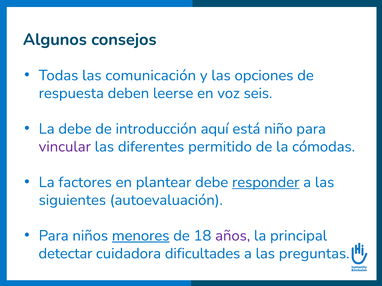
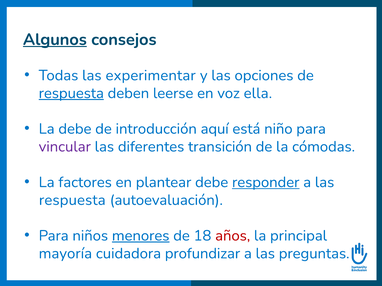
Algunos underline: none -> present (55, 40)
comunicación: comunicación -> experimentar (151, 75)
respuesta underline: none -> present (71, 93)
seis: seis -> ella (258, 93)
permitido: permitido -> transición (220, 147)
siguientes: siguientes -> respuesta (72, 200)
años colour: purple -> red (233, 236)
detectar: detectar -> mayoría (65, 254)
dificultades: dificultades -> profundizar (203, 254)
